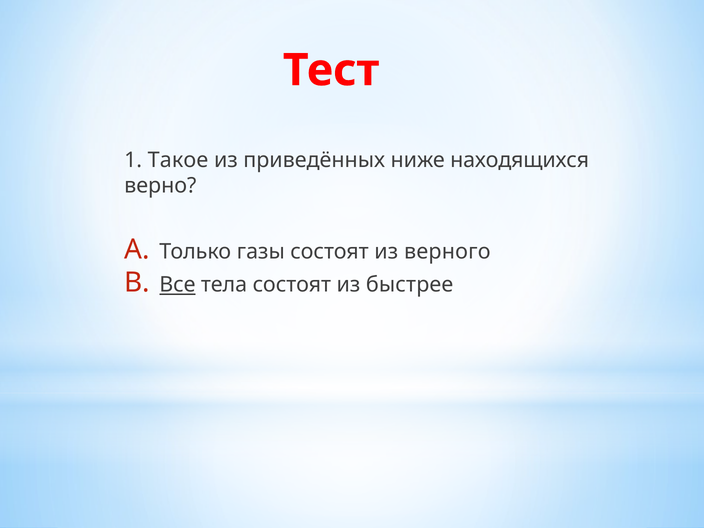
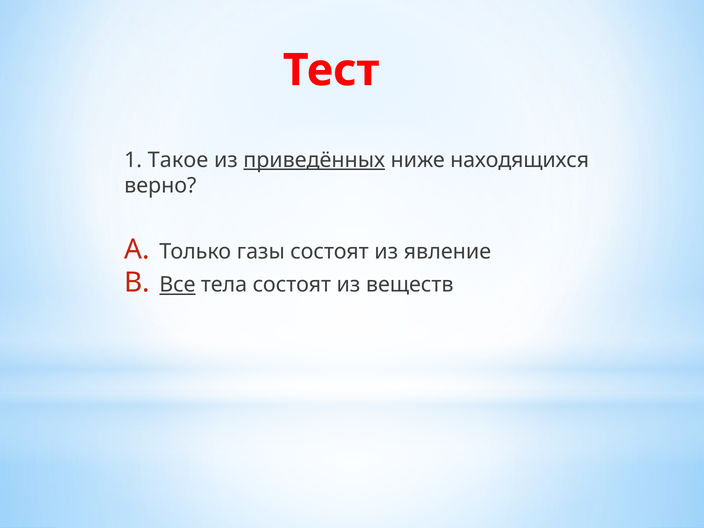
приведённых underline: none -> present (314, 160)
верного: верного -> явление (447, 252)
быстрее: быстрее -> веществ (410, 285)
